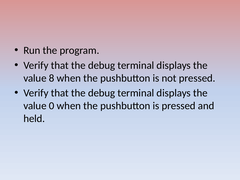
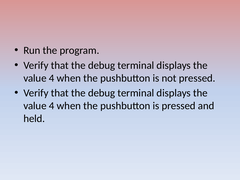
8: 8 -> 4 (52, 78)
0: 0 -> 4 (52, 106)
